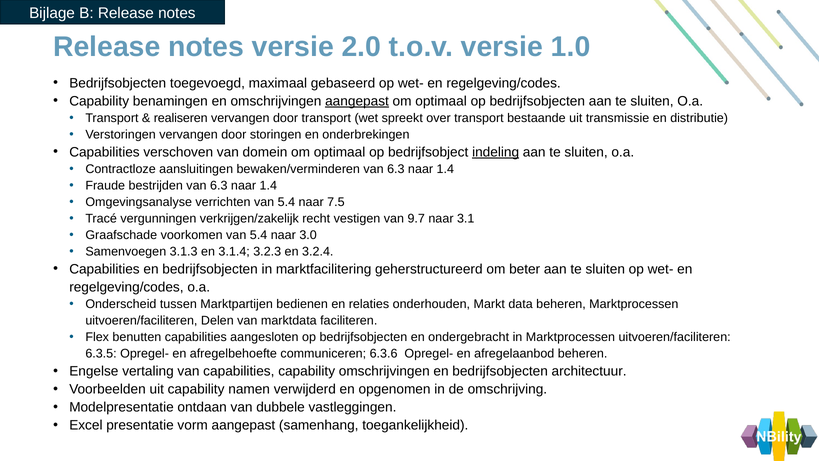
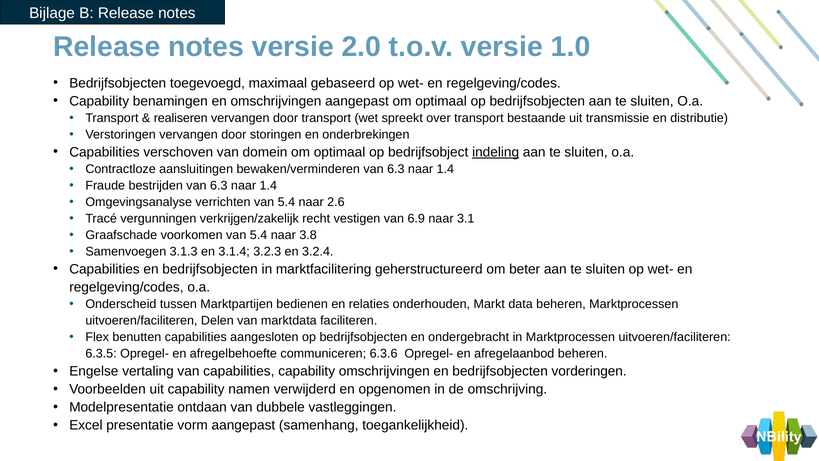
aangepast underline: present -> none (357, 101)
7.5: 7.5 -> 2.6 (336, 202)
9.7: 9.7 -> 6.9 (416, 219)
3.0: 3.0 -> 3.8 (308, 235)
architectuur: architectuur -> vorderingen (589, 371)
